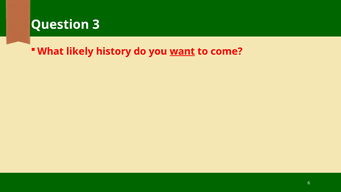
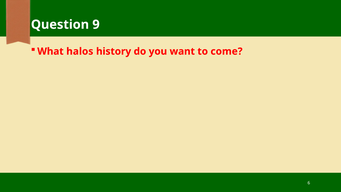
3: 3 -> 9 (96, 25)
likely: likely -> halos (80, 51)
want underline: present -> none (182, 51)
